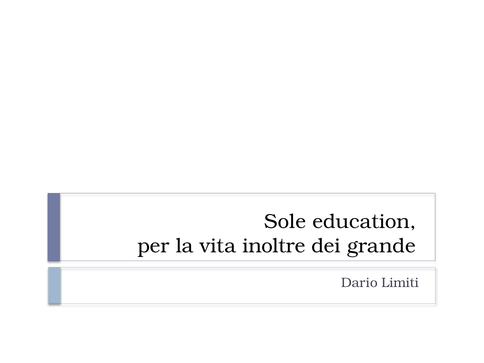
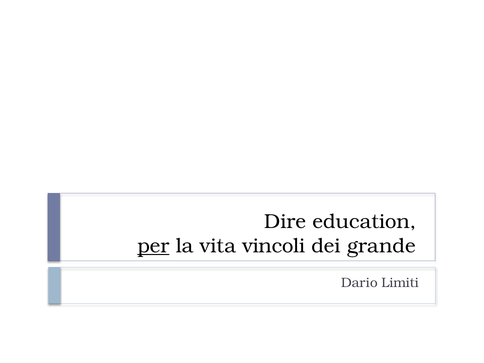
Sole: Sole -> Dire (285, 222)
per underline: none -> present (153, 246)
inoltre: inoltre -> vincoli (274, 246)
